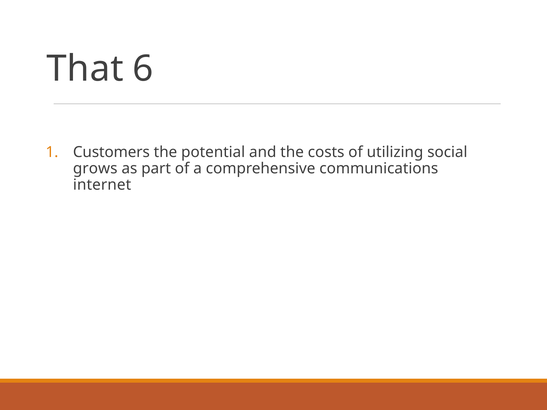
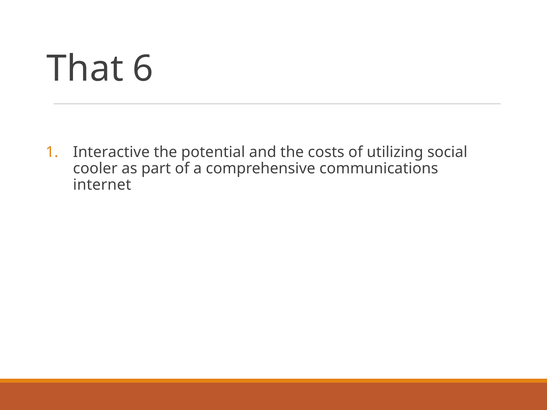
Customers: Customers -> Interactive (111, 152)
grows: grows -> cooler (95, 169)
